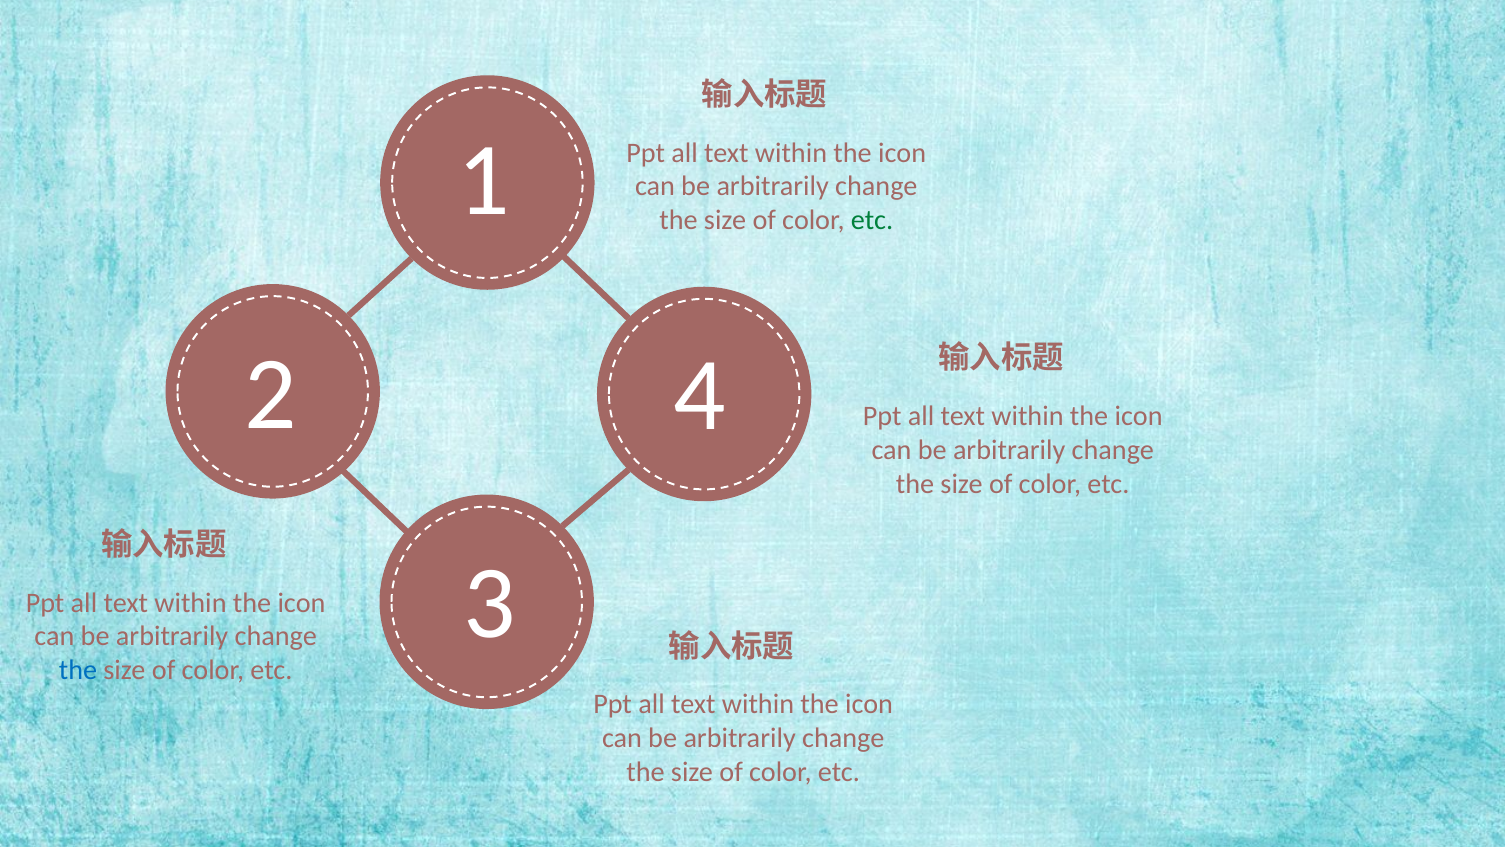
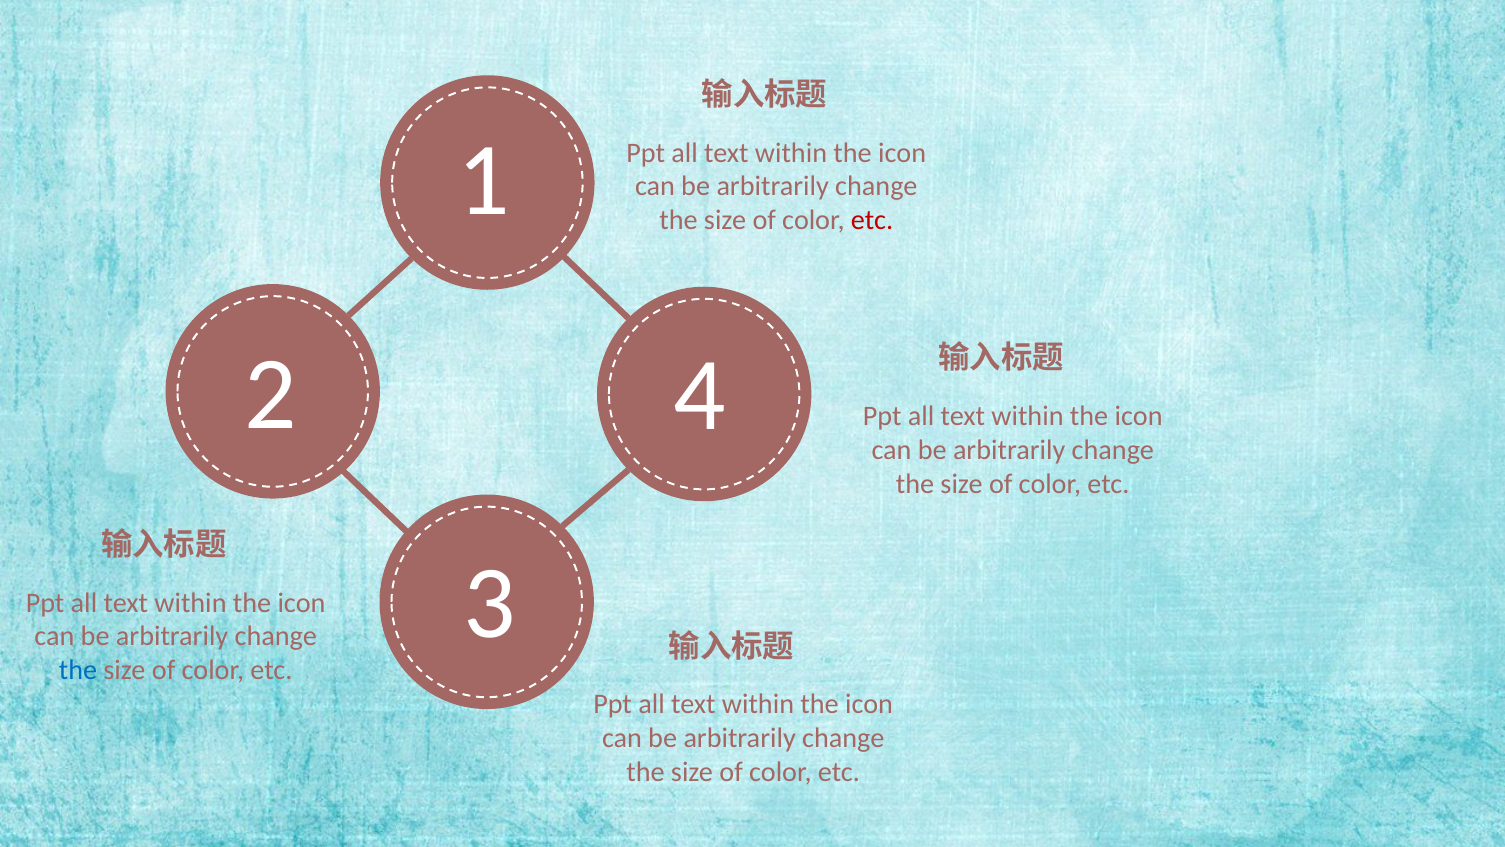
etc colour: green -> red (872, 220)
